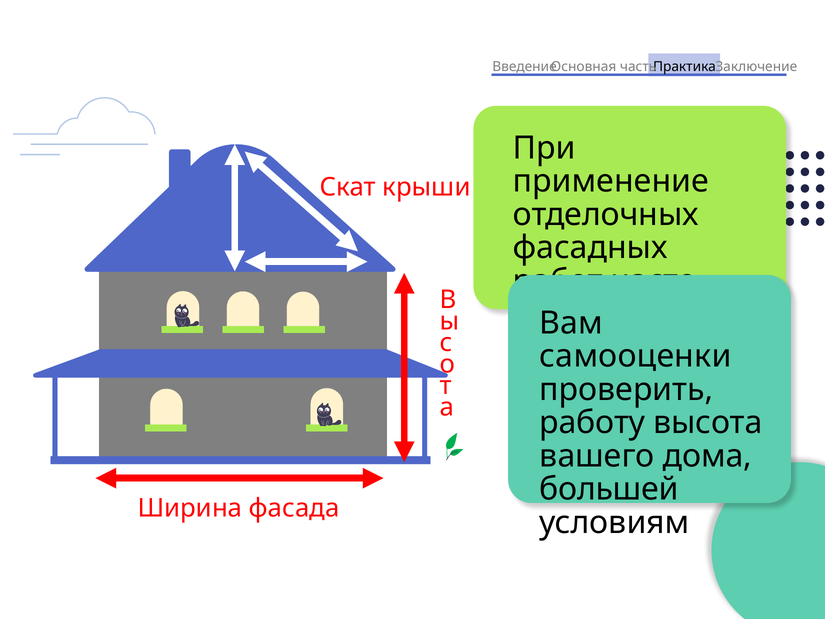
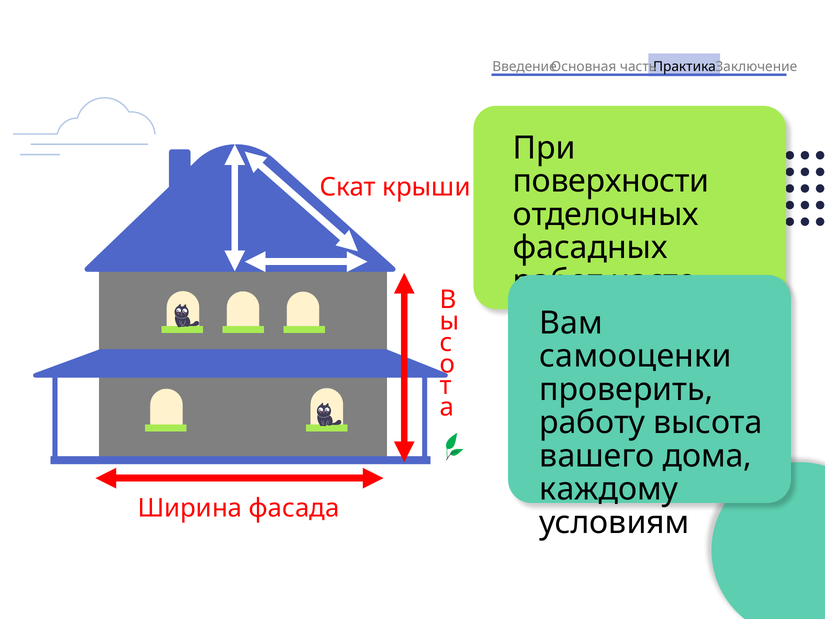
применение: применение -> поверхности (611, 181)
большей: большей -> каждому (609, 489)
